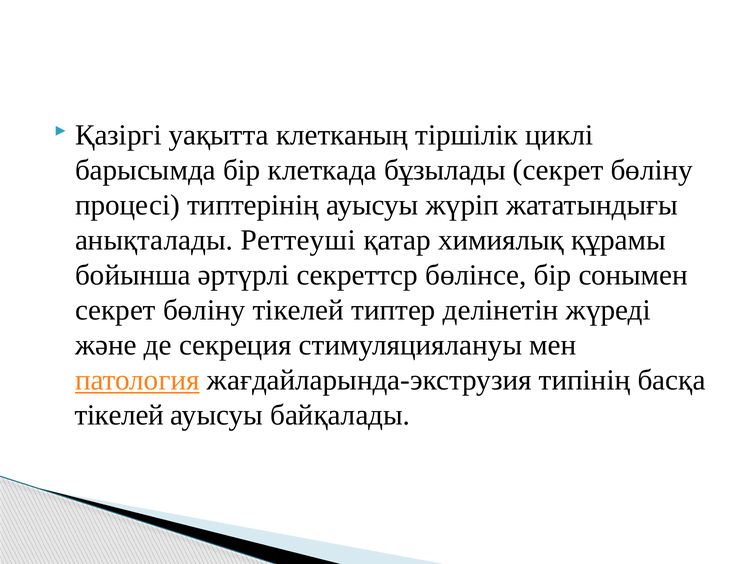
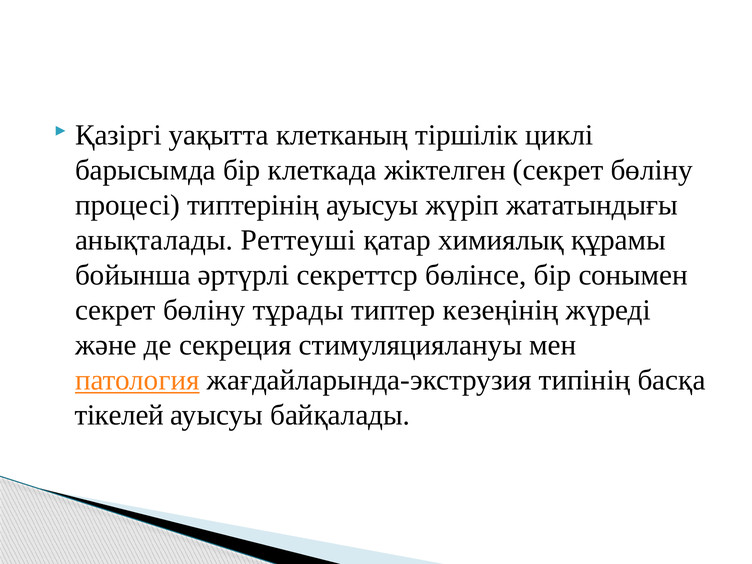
бұзылады: бұзылады -> жіктелген (445, 170)
бөліну тікелей: тікелей -> тұрады (298, 310)
делінетін: делінетін -> кезеңінің (501, 310)
